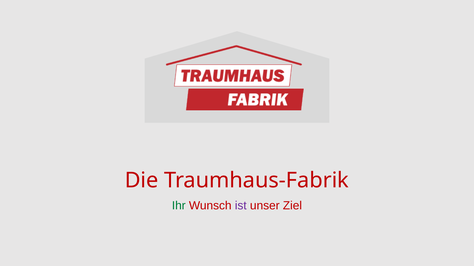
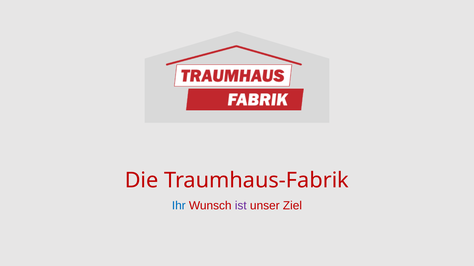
Ihr colour: green -> blue (179, 206)
